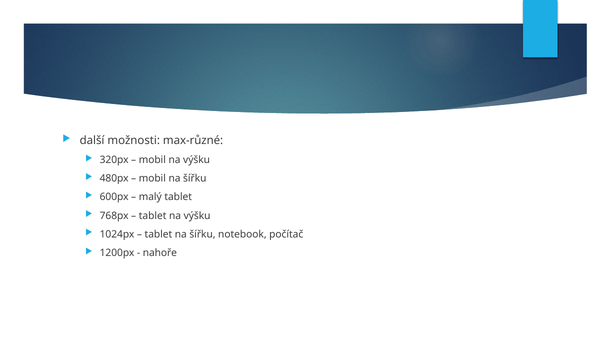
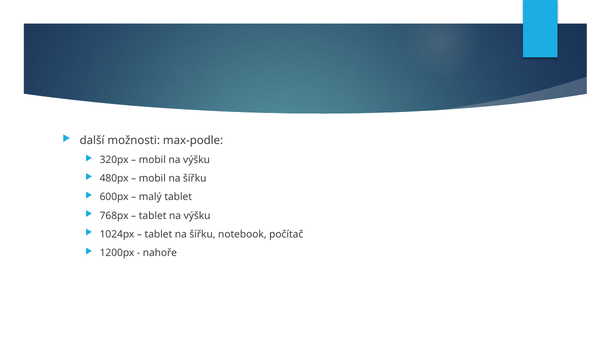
max-různé: max-různé -> max-podle (193, 140)
